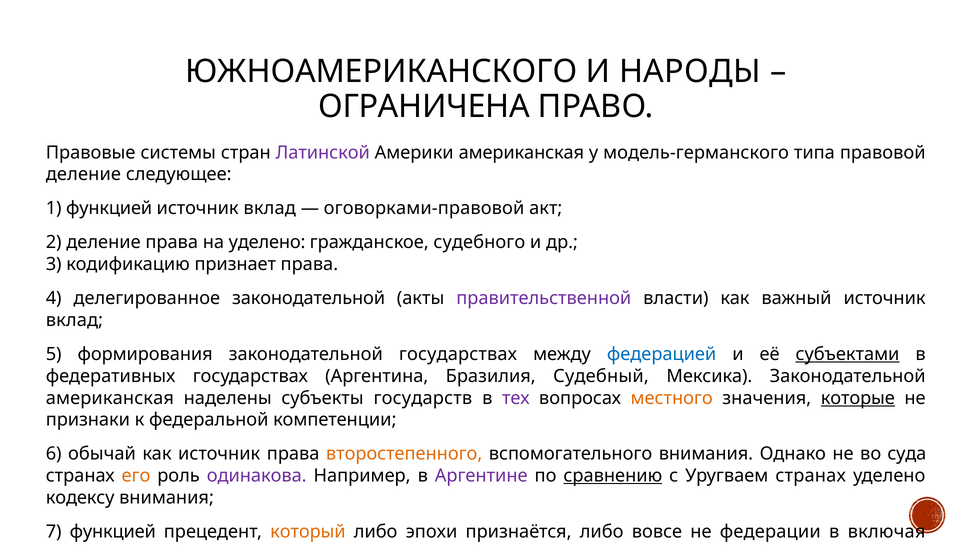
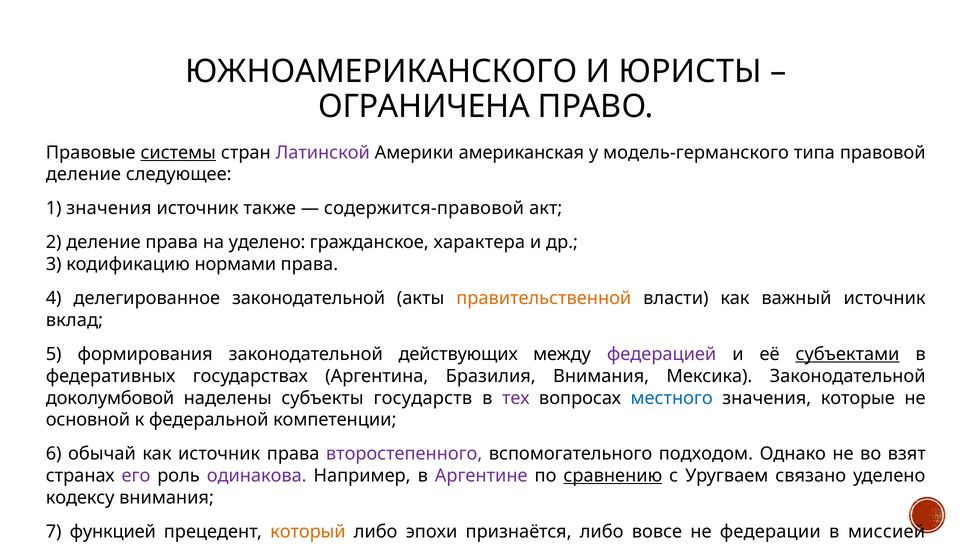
НАРОДЫ: НАРОДЫ -> ЮРИСТЫ (690, 72)
системы underline: none -> present (178, 152)
1 функцией: функцией -> значения (109, 208)
вклад: вклад -> также (270, 208)
оговорками-правовой: оговорками-правовой -> содержится-правовой (424, 208)
судебного: судебного -> характера (479, 242)
признает: признает -> нормами (235, 264)
правительственной colour: purple -> orange (544, 298)
законодательной государствах: государствах -> действующих (458, 354)
федерацией colour: blue -> purple (662, 354)
Бразилия Судебный: Судебный -> Внимания (601, 376)
американская: американская -> доколумбовой (110, 398)
местного colour: orange -> blue (672, 398)
которые underline: present -> none (858, 398)
признаки: признаки -> основной (88, 420)
второстепенного colour: orange -> purple (404, 454)
вспомогательного внимания: внимания -> подходом (706, 454)
суда: суда -> взят (907, 454)
его colour: orange -> purple (136, 476)
Уругваем странах: странах -> связано (811, 476)
включая: включая -> миссией (887, 531)
